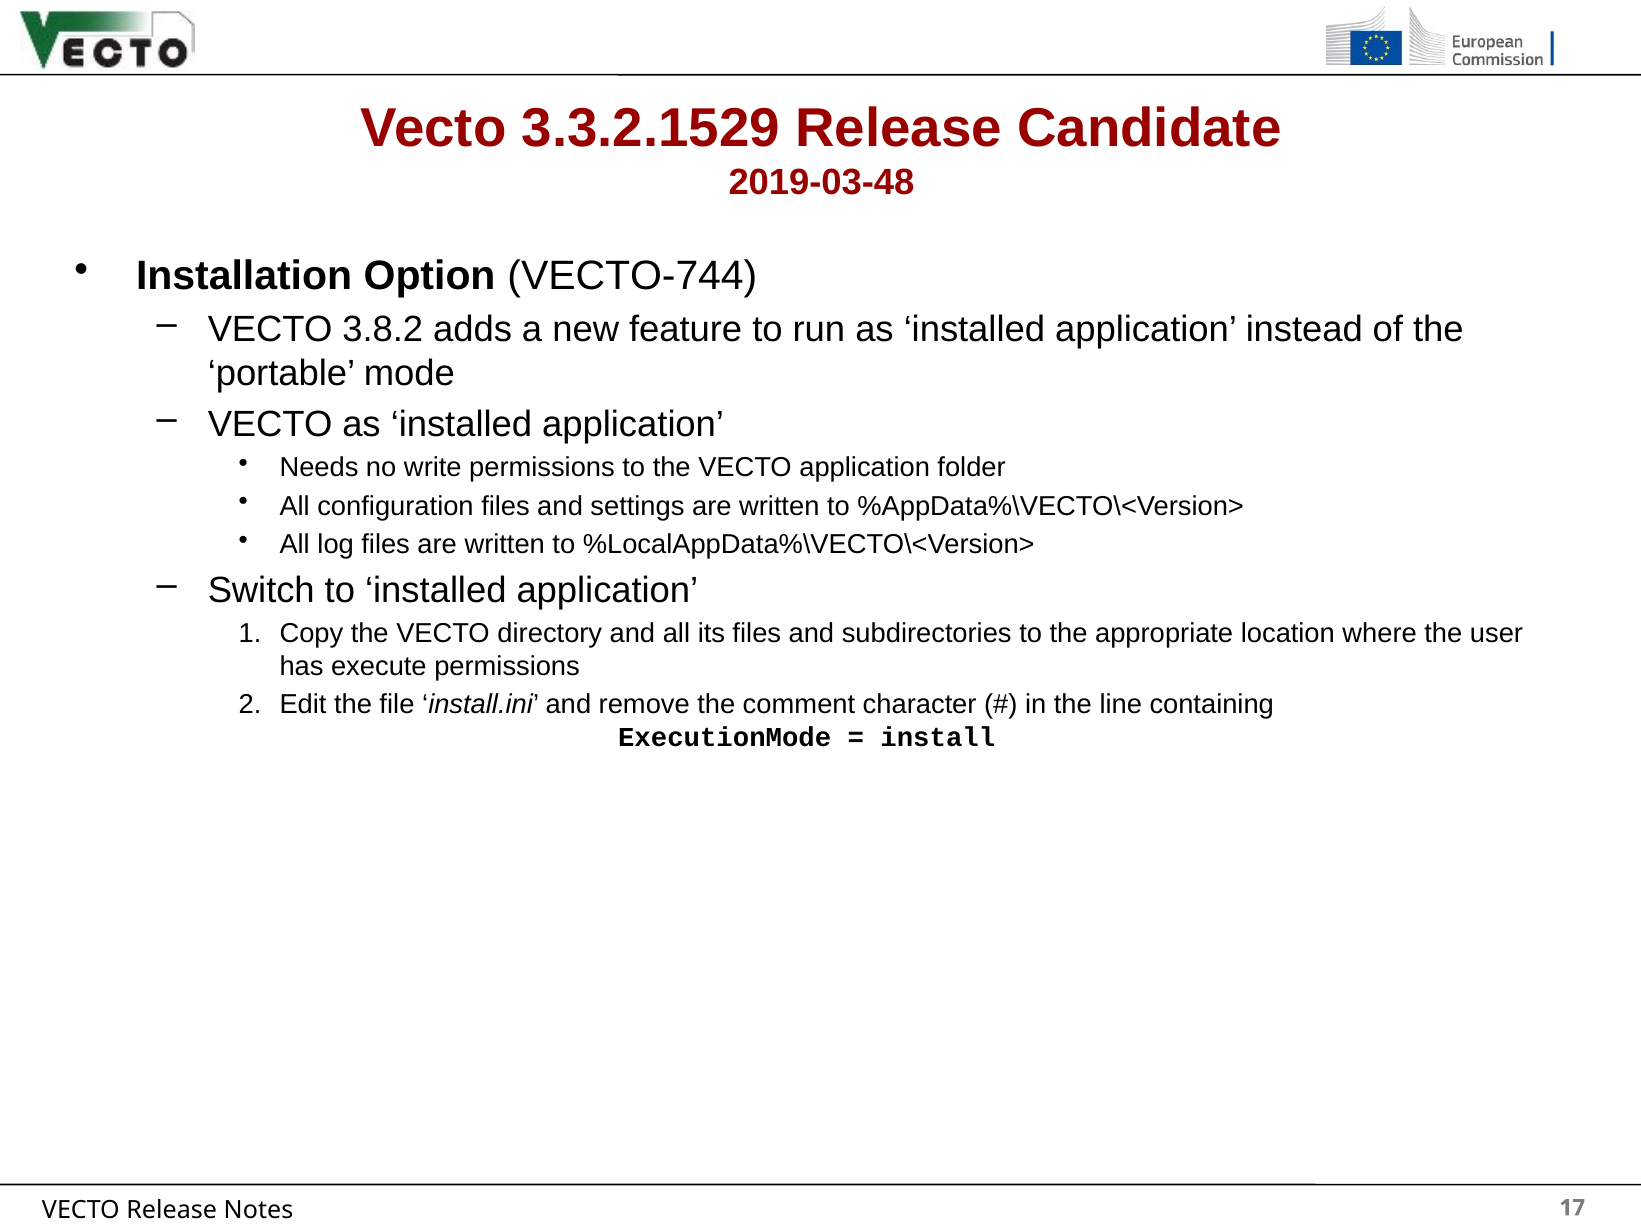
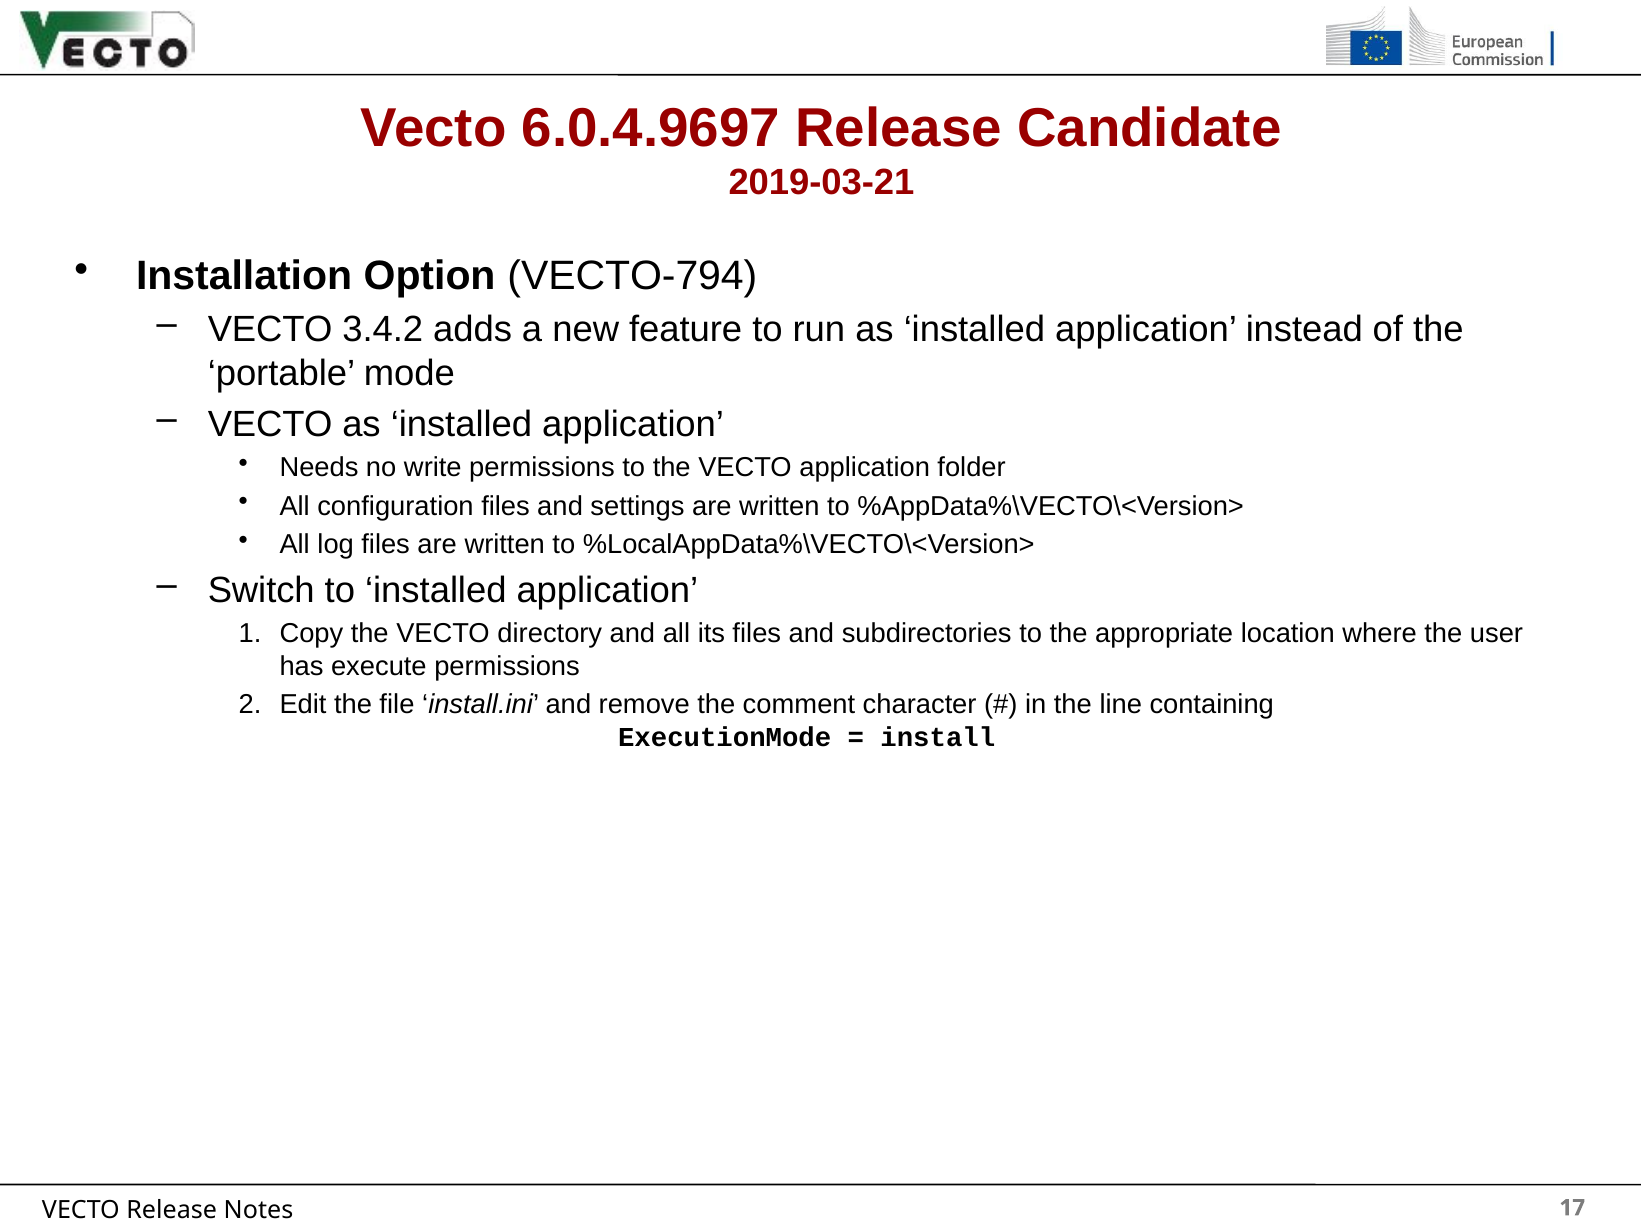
3.3.2.1529: 3.3.2.1529 -> 6.0.4.9697 (651, 129)
2019-03-48: 2019-03-48 -> 2019-03-21 (821, 182)
VECTO-744: VECTO-744 -> VECTO-794 (632, 276)
3.8.2: 3.8.2 -> 3.4.2 (383, 330)
